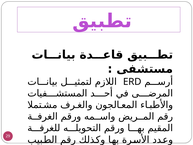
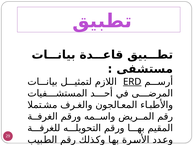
ERD underline: none -> present (132, 82)
